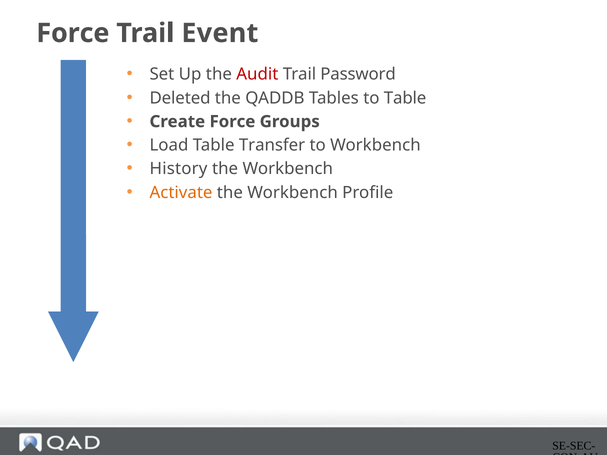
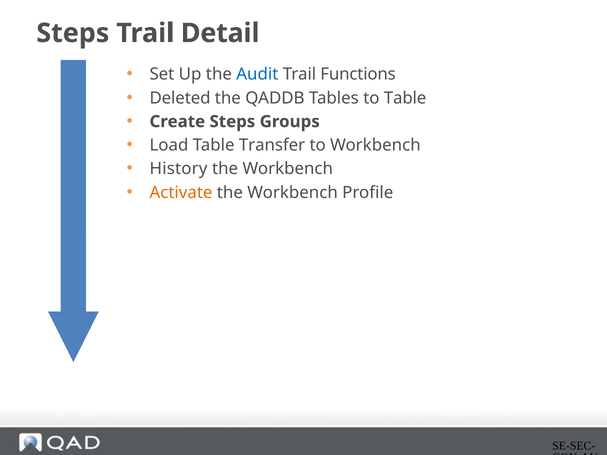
Force: Force -> Steps (73, 33)
Event: Event -> Detail (220, 33)
Audit colour: red -> blue (257, 74)
Password: Password -> Functions (358, 74)
Create Force: Force -> Steps (232, 122)
